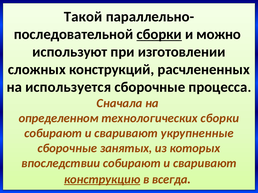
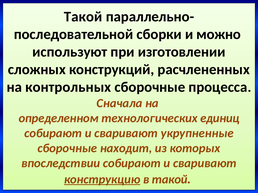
сборки underline: present -> none (159, 34)
используется: используется -> контрольных (68, 87)
технологических сборки: сборки -> единиц (220, 118)
занятых: занятых -> находит (126, 149)
в всегда: всегда -> такой (170, 180)
